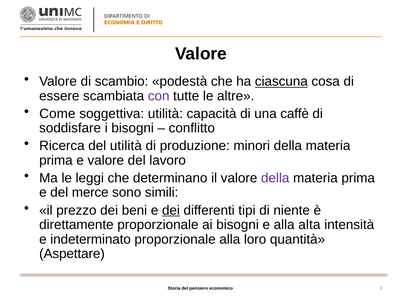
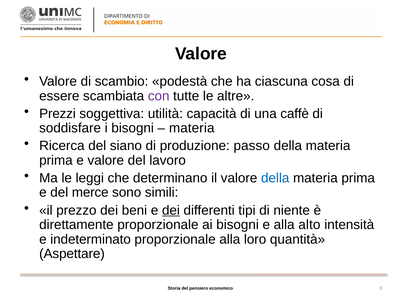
ciascuna underline: present -> none (281, 81)
Come: Come -> Prezzi (57, 113)
conflitto: conflitto -> materia (192, 128)
del utilità: utilità -> siano (126, 146)
minori: minori -> passo (252, 146)
della colour: purple -> blue (275, 178)
alta: alta -> alto (309, 224)
